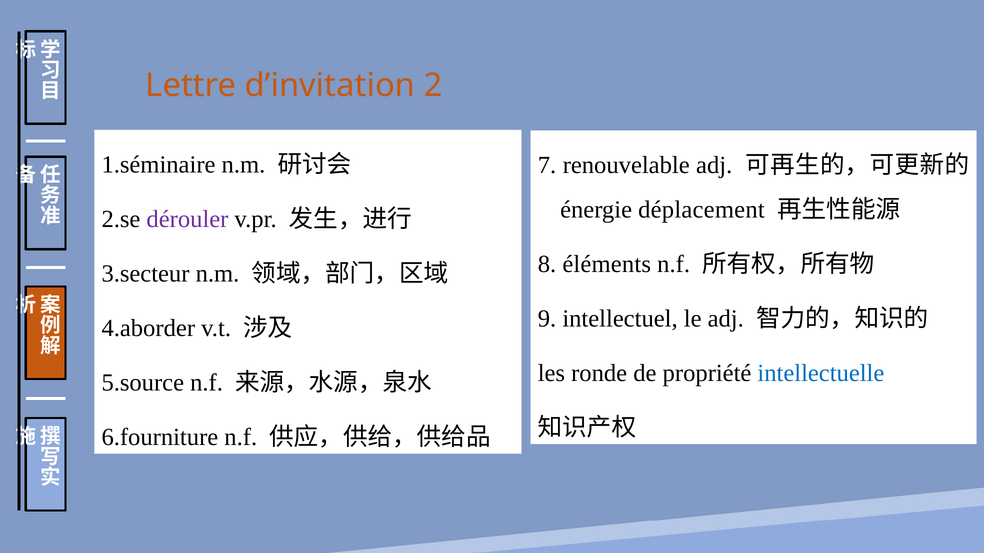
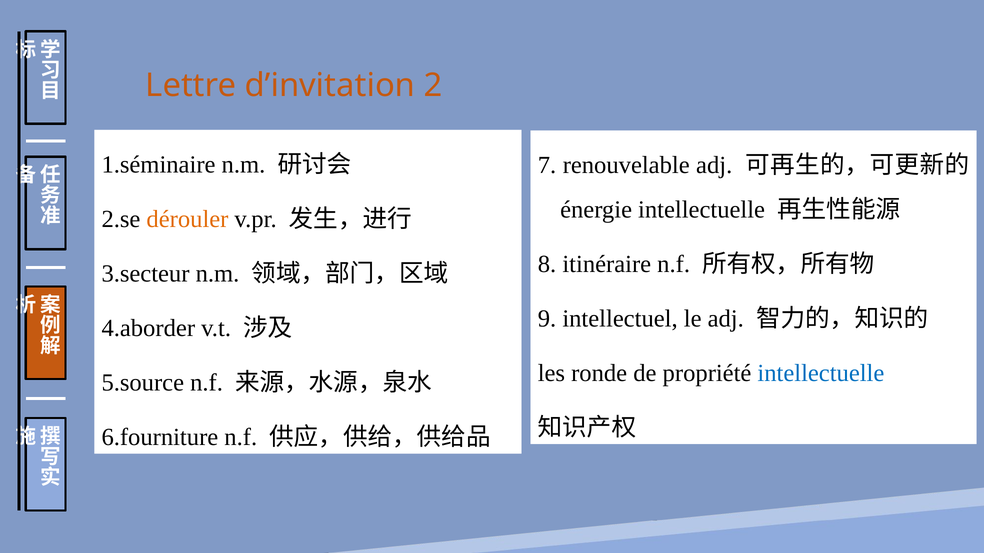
énergie déplacement: déplacement -> intellectuelle (702, 210)
dérouler colour: purple -> orange (187, 219)
éléments: éléments -> itinéraire (607, 264)
